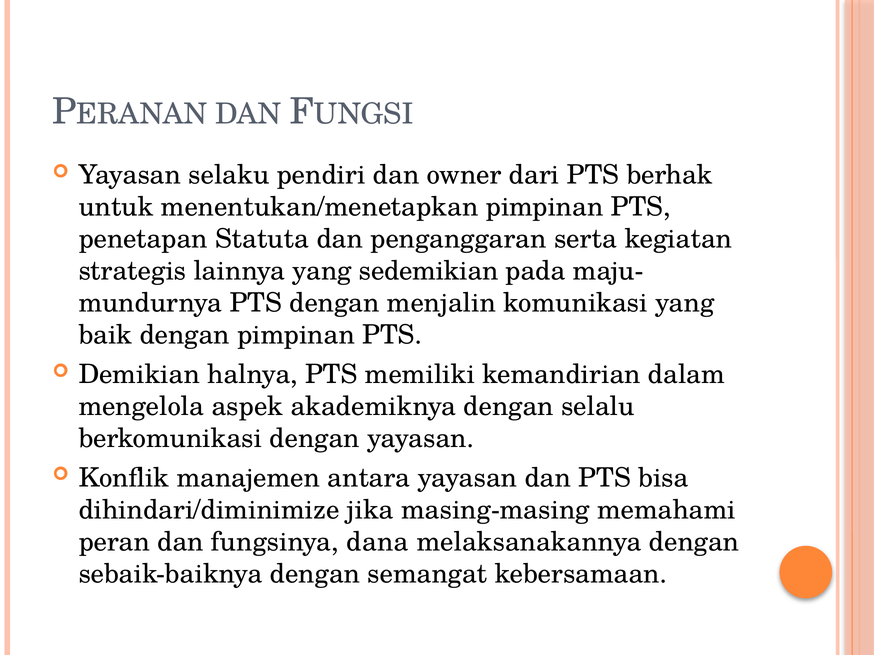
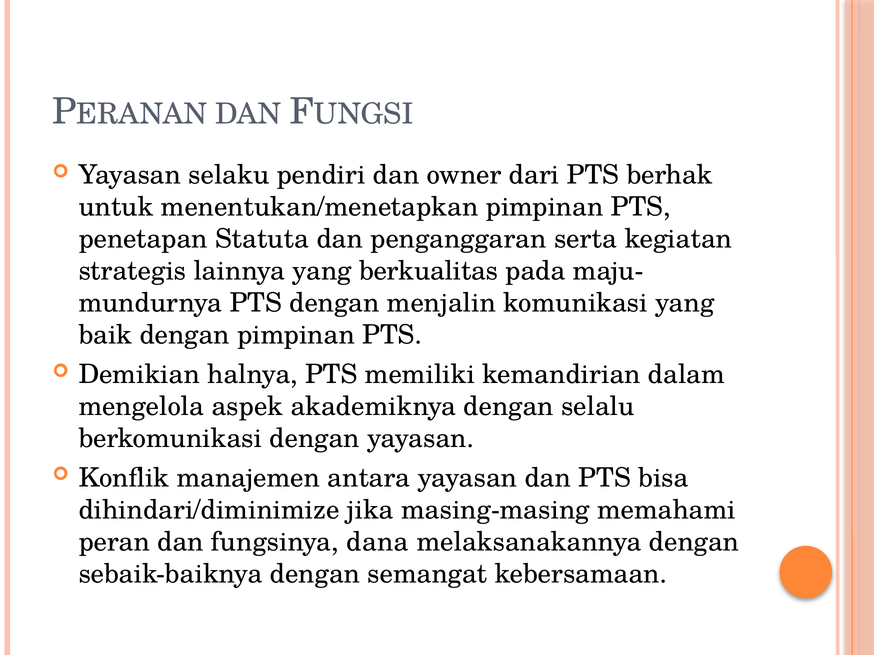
sedemikian: sedemikian -> berkualitas (429, 271)
